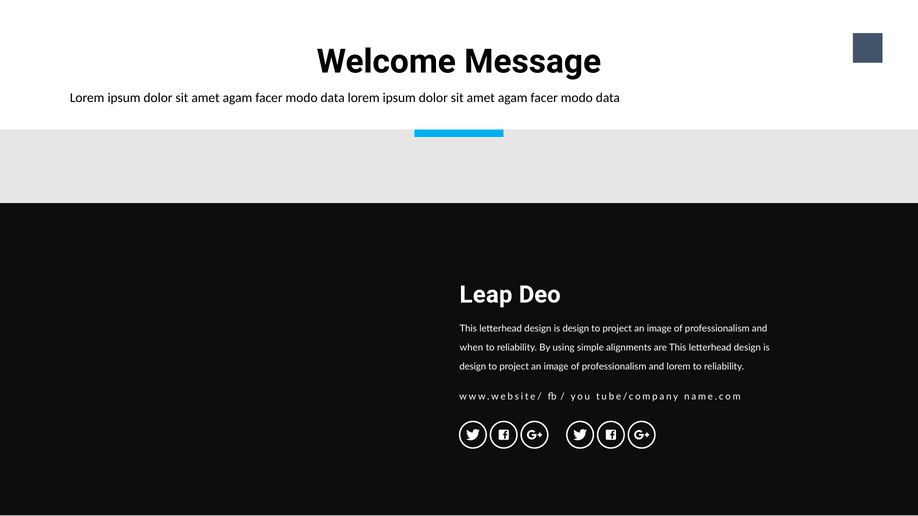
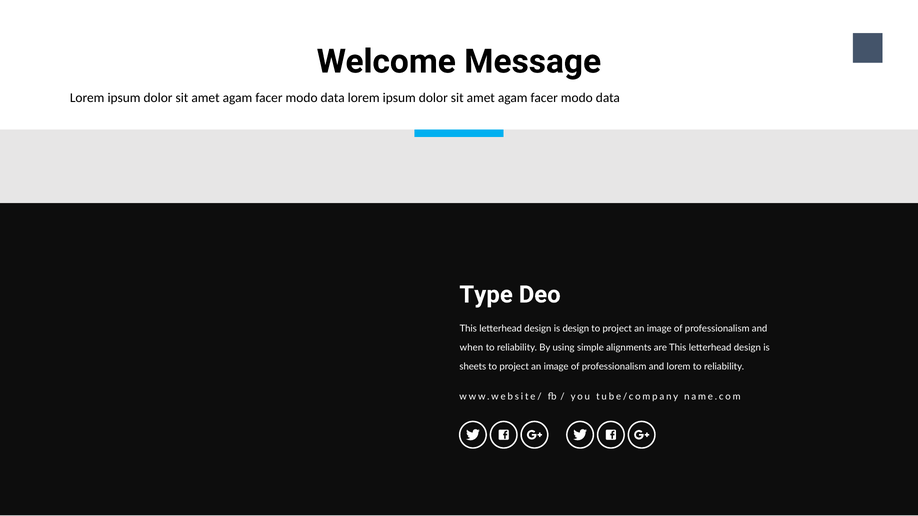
Leap: Leap -> Type (486, 295)
design: design -> sheets (473, 367)
